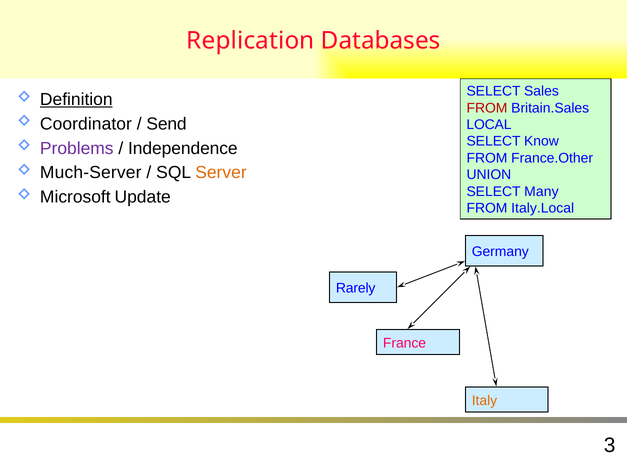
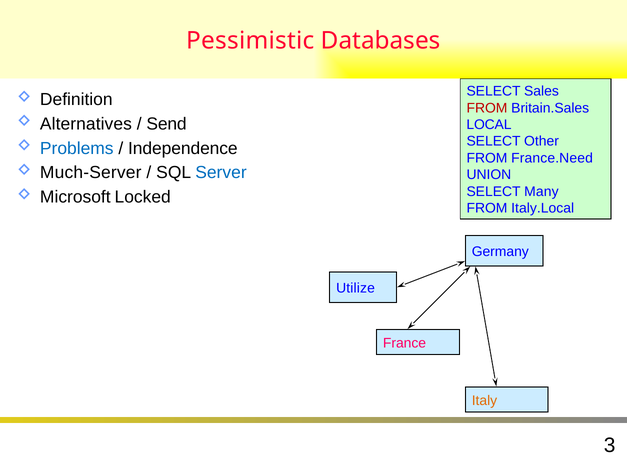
Replication: Replication -> Pessimistic (250, 41)
Definition underline: present -> none (76, 100)
Coordinator: Coordinator -> Alternatives (86, 124)
Know: Know -> Other (541, 141)
Problems colour: purple -> blue (77, 148)
France.Other: France.Other -> France.Need (552, 158)
Server colour: orange -> blue (221, 173)
Update: Update -> Locked (143, 197)
Rarely: Rarely -> Utilize (356, 288)
